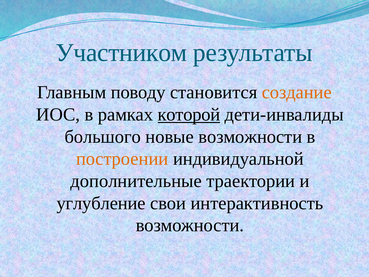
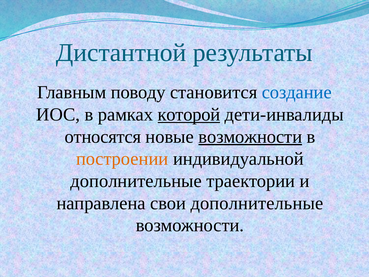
Участником: Участником -> Дистантной (121, 53)
создание colour: orange -> blue (297, 92)
большого: большого -> относятся (103, 137)
возможности underline: none -> present (250, 137)
углубление: углубление -> направлена (101, 203)
свои интерактивность: интерактивность -> дополнительные (257, 203)
